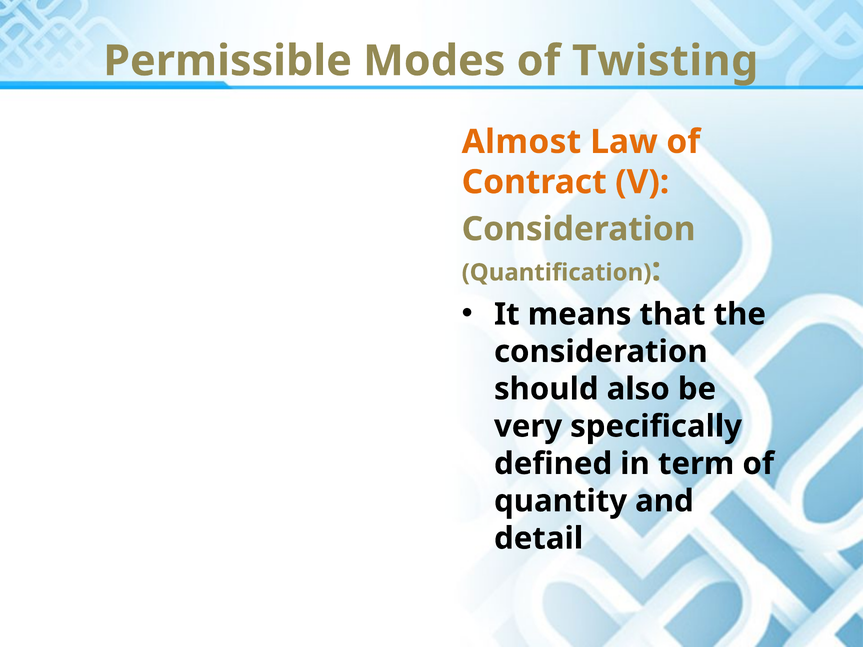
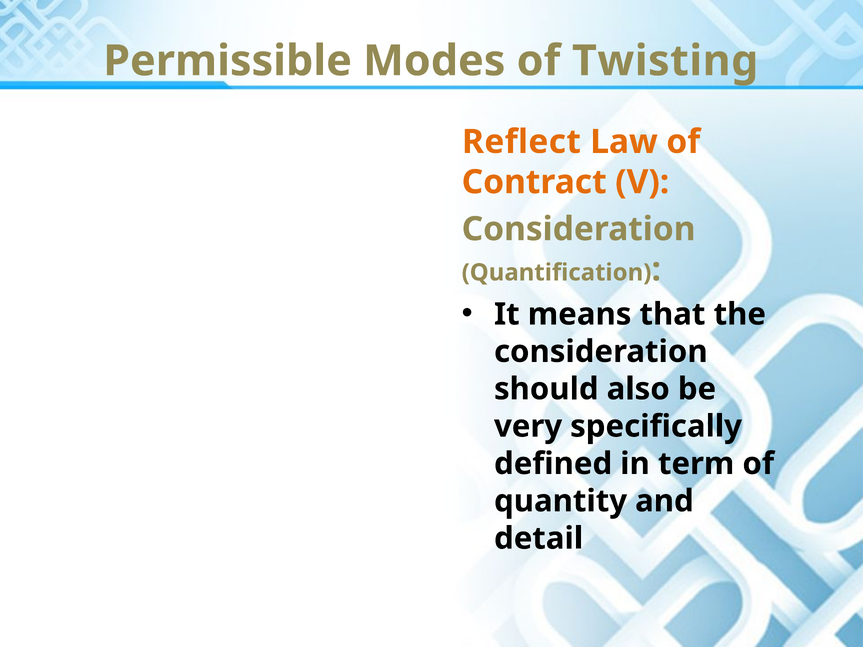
Almost: Almost -> Reflect (521, 142)
